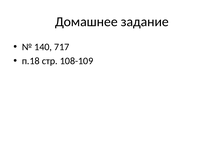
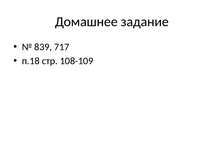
140: 140 -> 839 (43, 47)
